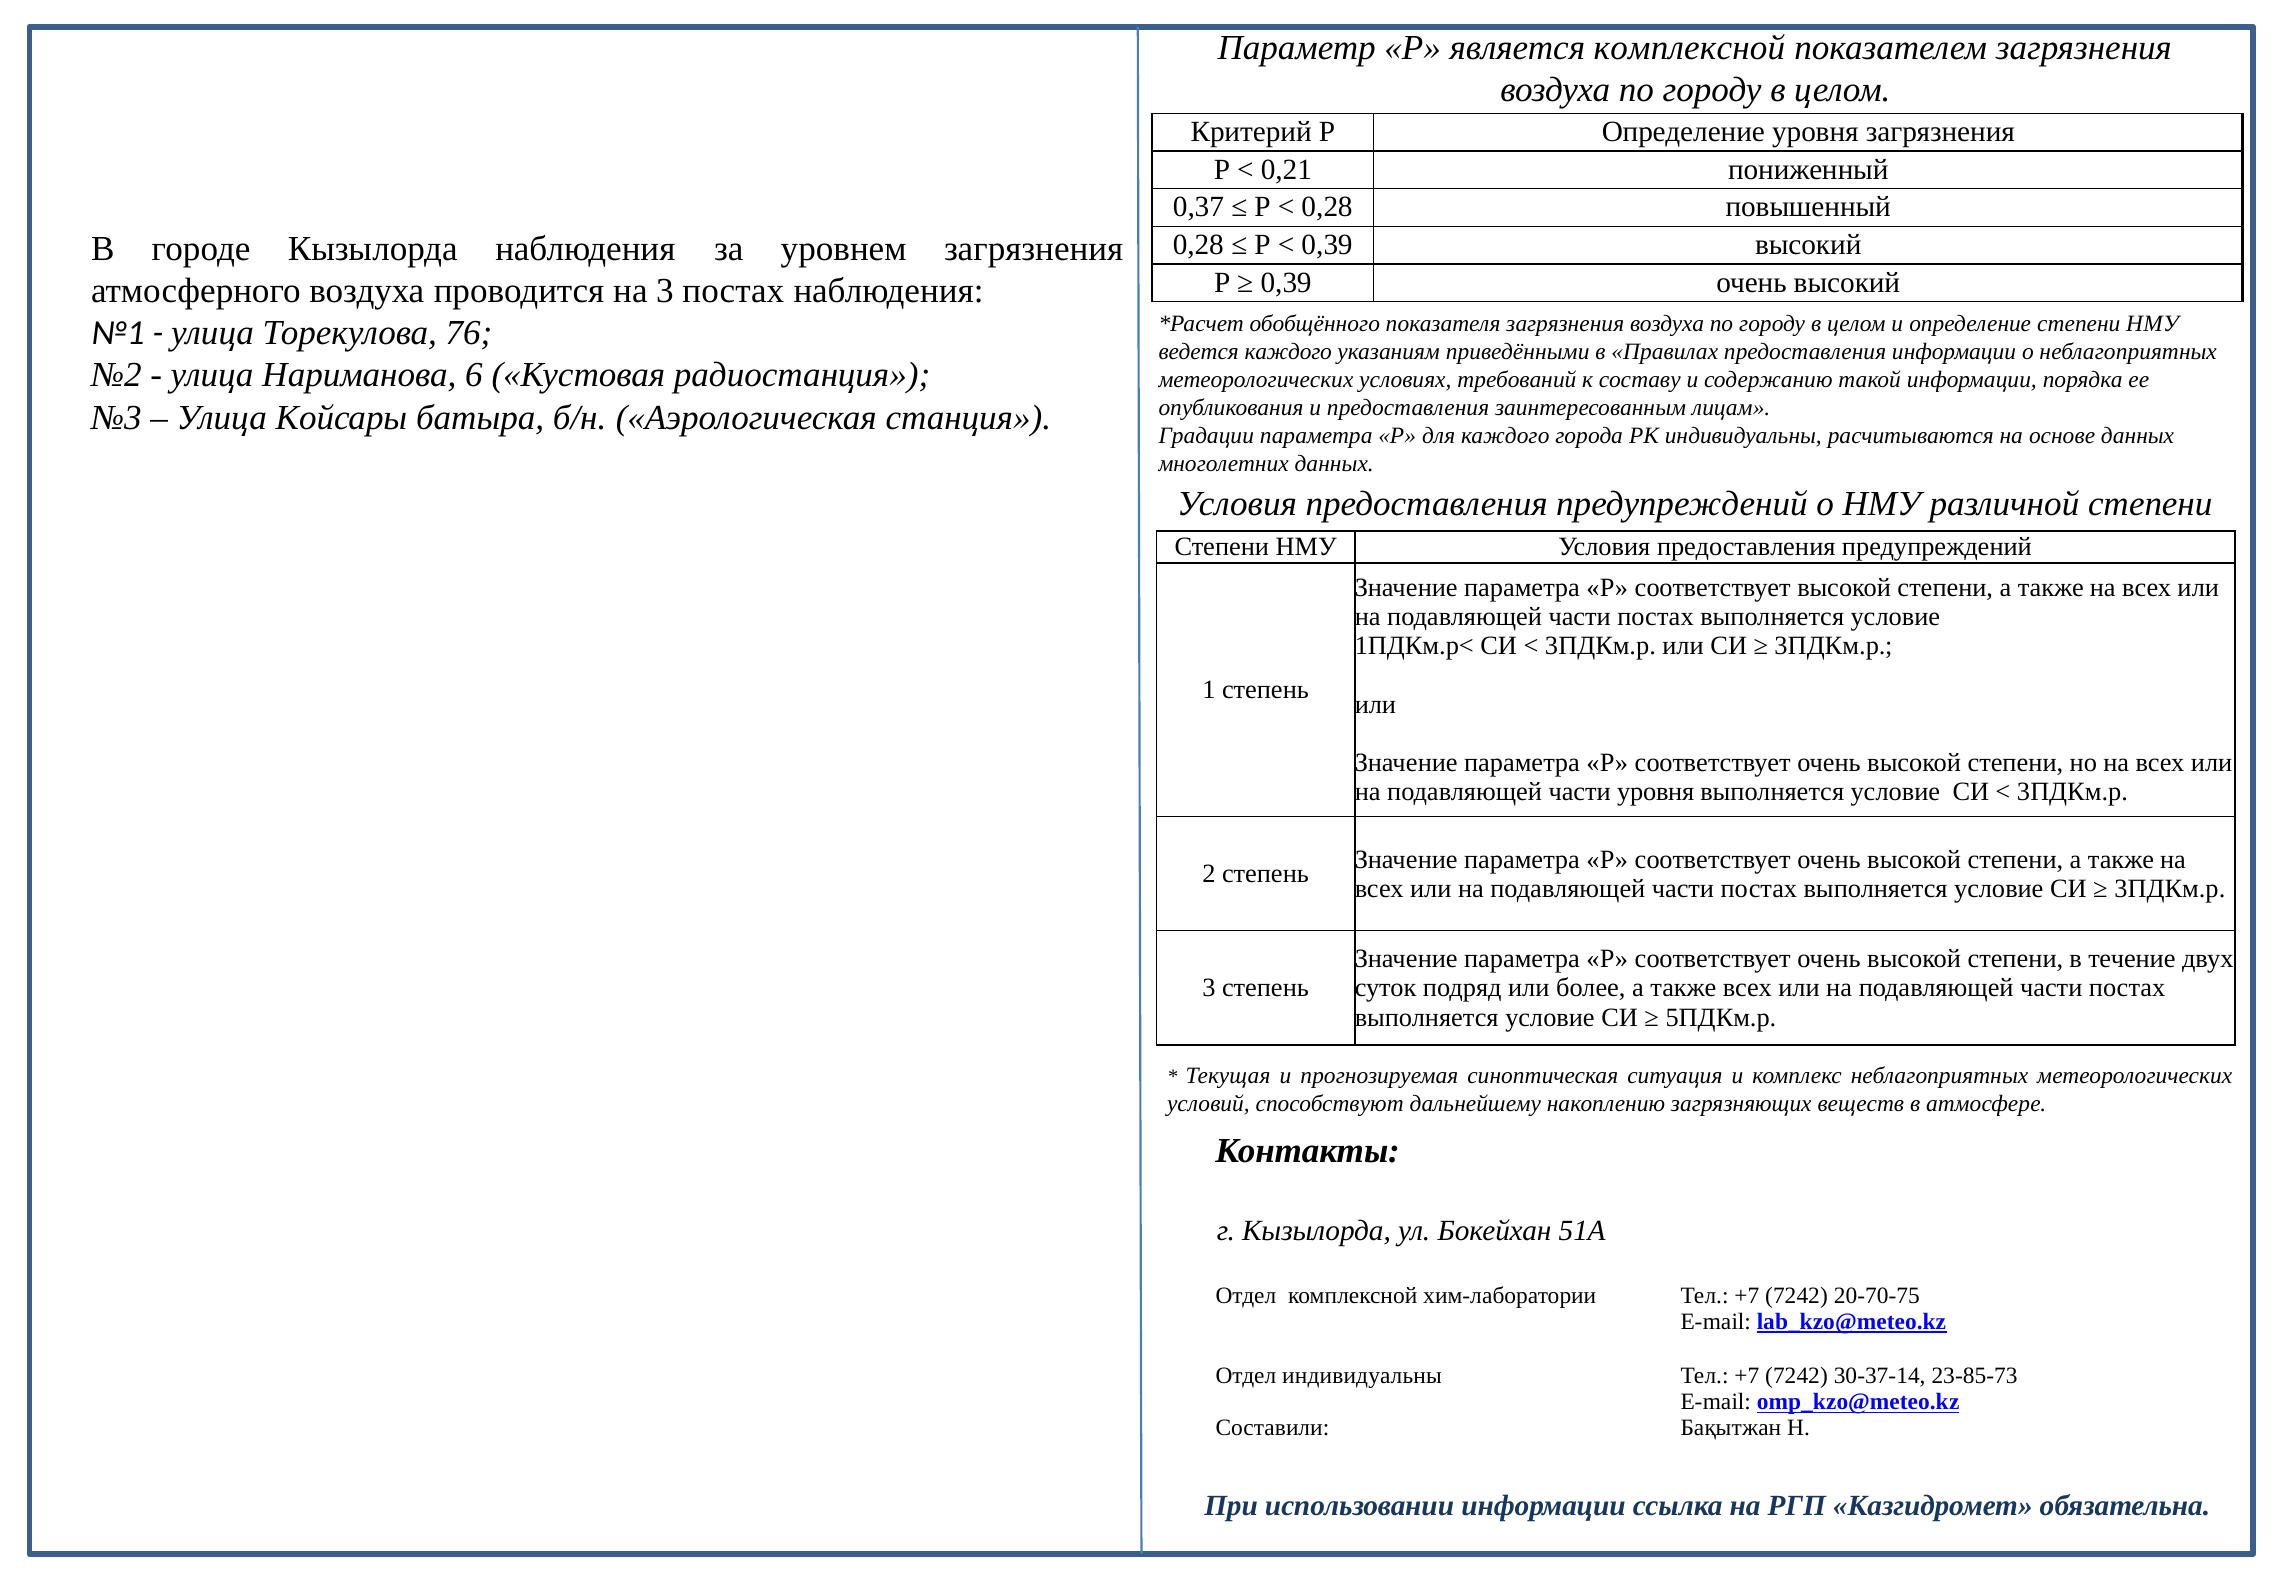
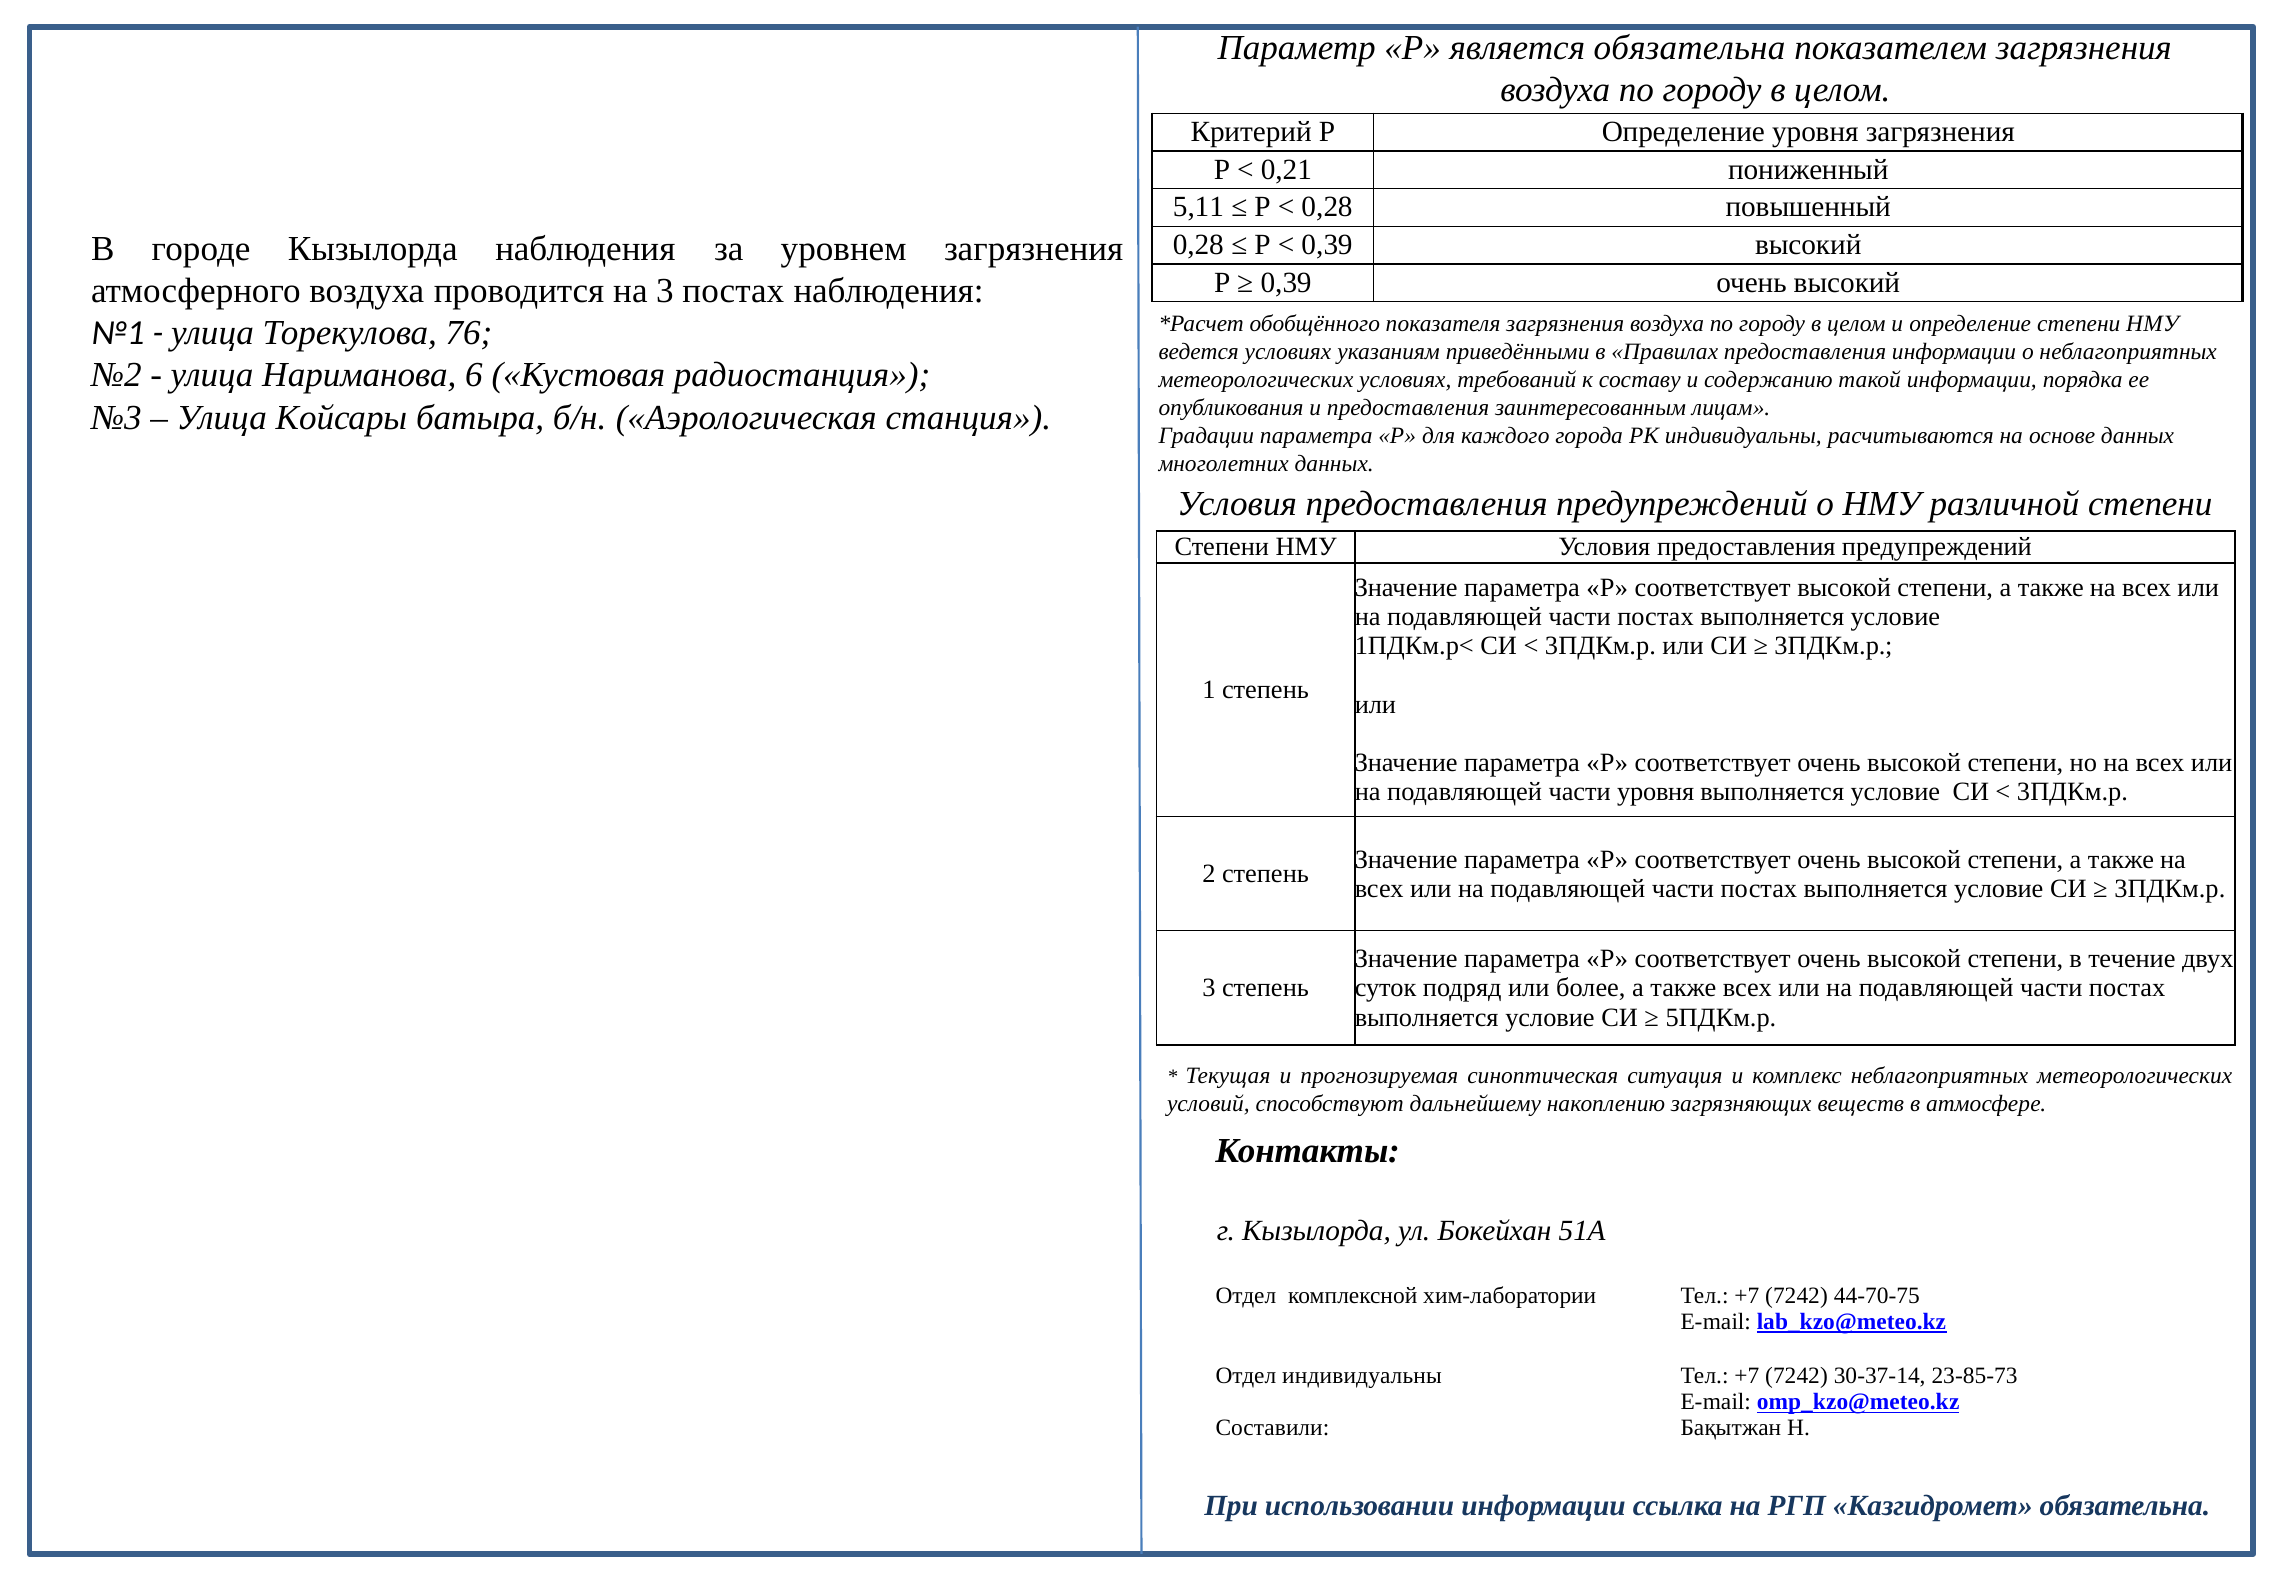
является комплексной: комплексной -> обязательна (1690, 47)
0,37: 0,37 -> 5,11 (1198, 207)
ведется каждого: каждого -> условиях (1288, 352)
20-70-75: 20-70-75 -> 44-70-75 (1877, 1295)
